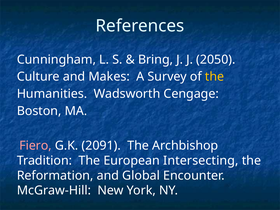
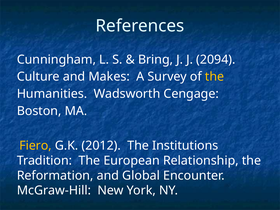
2050: 2050 -> 2094 (216, 59)
Fiero colour: pink -> yellow (35, 146)
2091: 2091 -> 2012 (101, 146)
Archbishop: Archbishop -> Institutions (185, 146)
Intersecting: Intersecting -> Relationship (201, 161)
